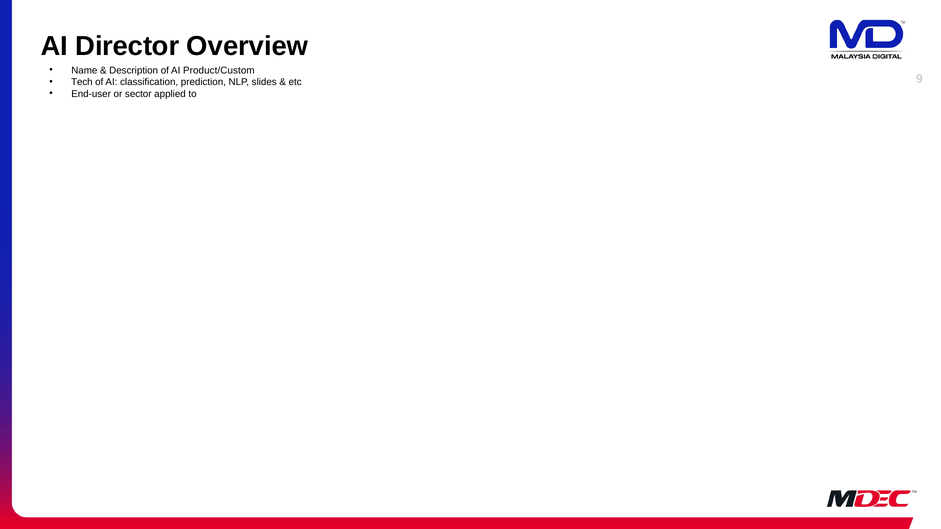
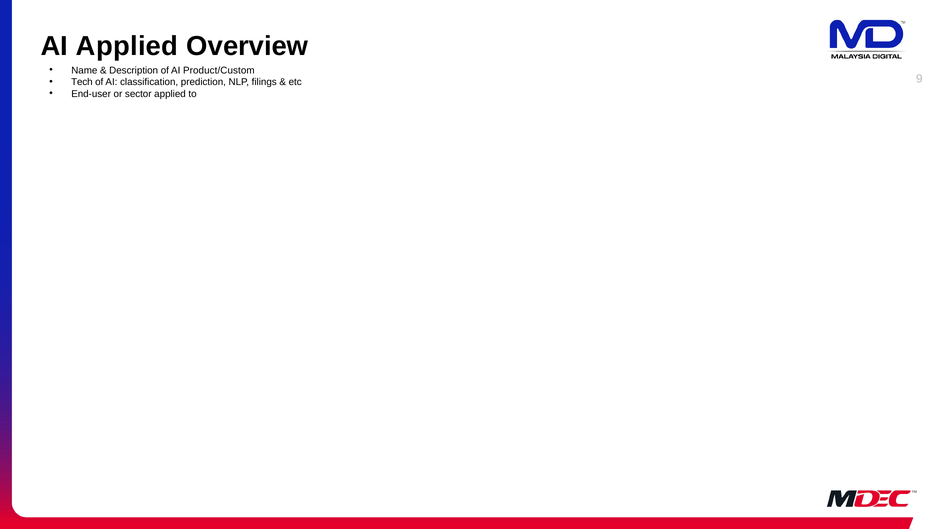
AI Director: Director -> Applied (127, 46)
slides: slides -> filings (264, 82)
